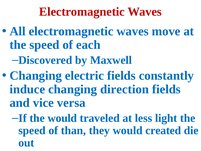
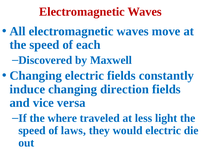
the would: would -> where (62, 118)
than: than -> laws (73, 130)
would created: created -> electric (163, 130)
